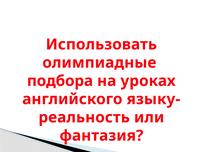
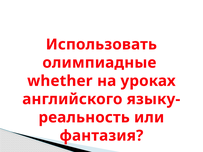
подбора: подбора -> whether (60, 81)
